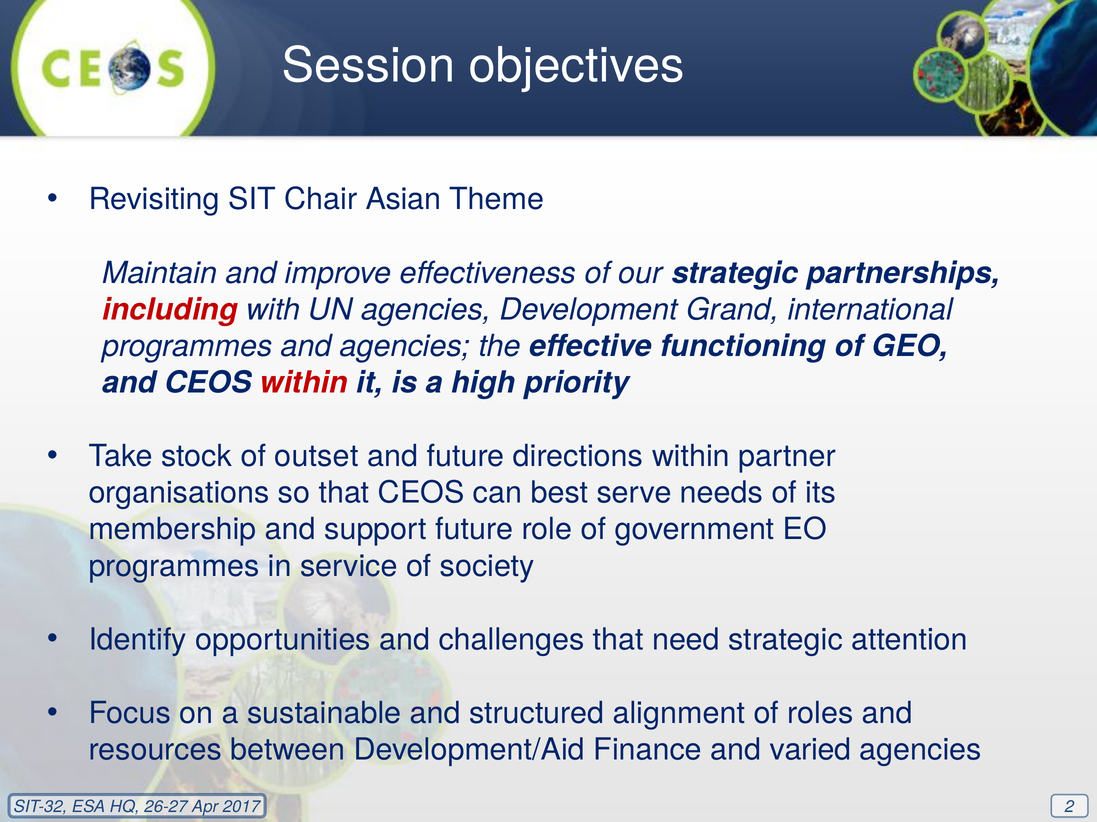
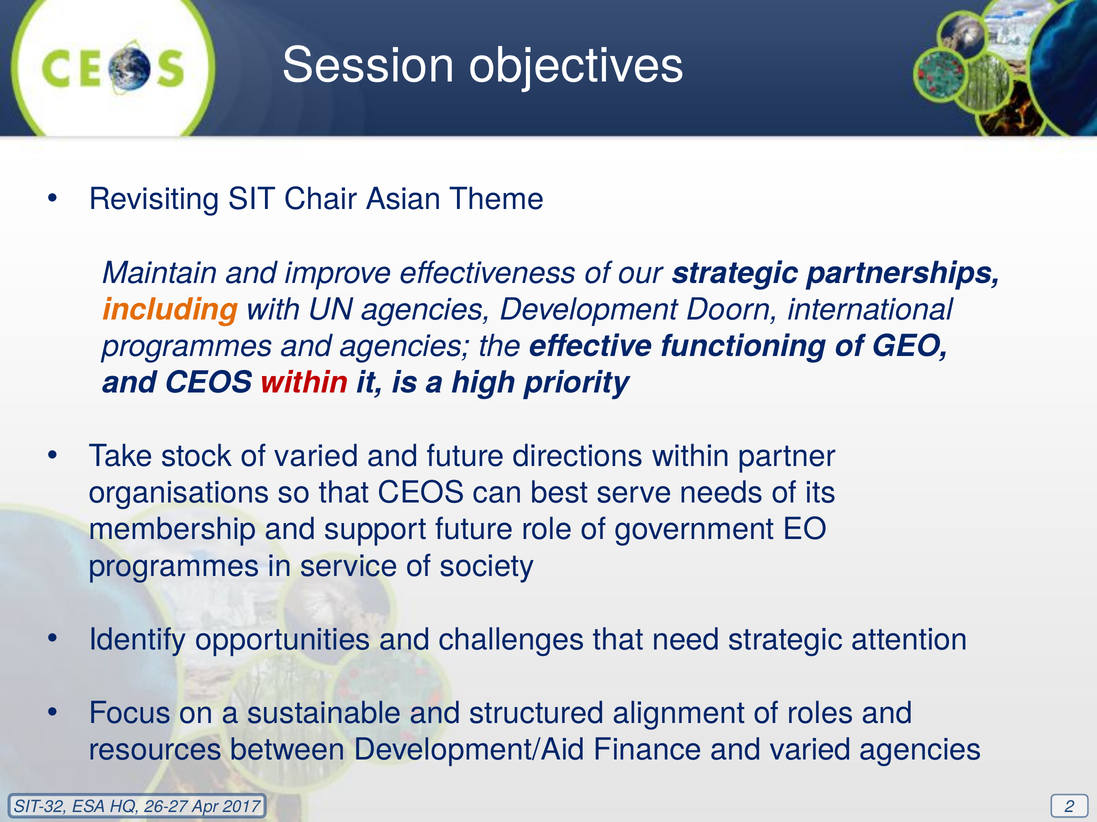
including colour: red -> orange (170, 310)
Grand: Grand -> Doorn (733, 310)
of outset: outset -> varied (316, 457)
